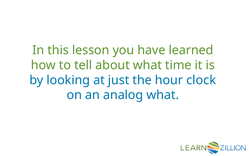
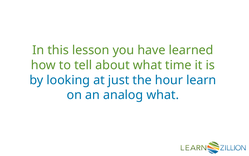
clock: clock -> learn (201, 80)
